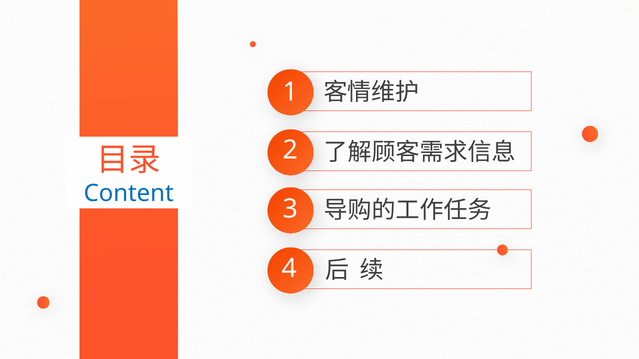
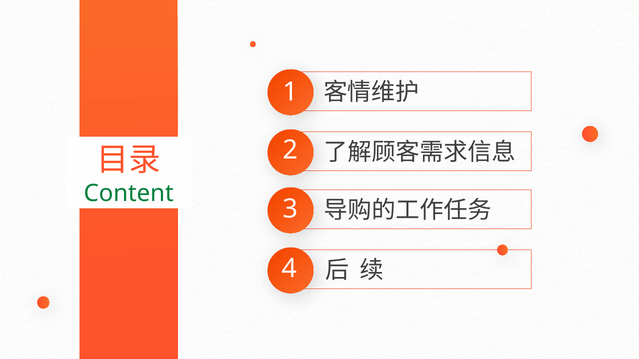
Content colour: blue -> green (129, 194)
